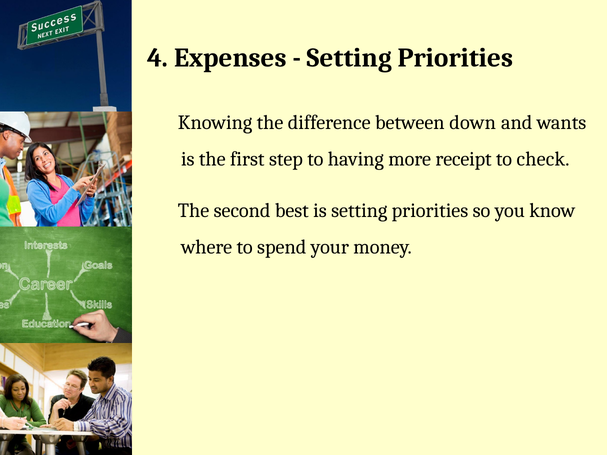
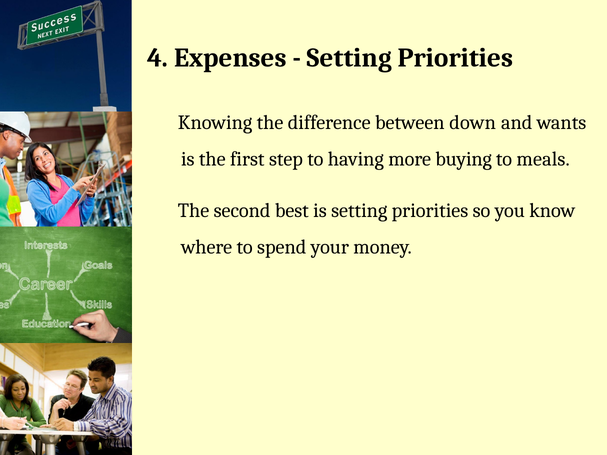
receipt: receipt -> buying (464, 159)
check: check -> meals (543, 159)
